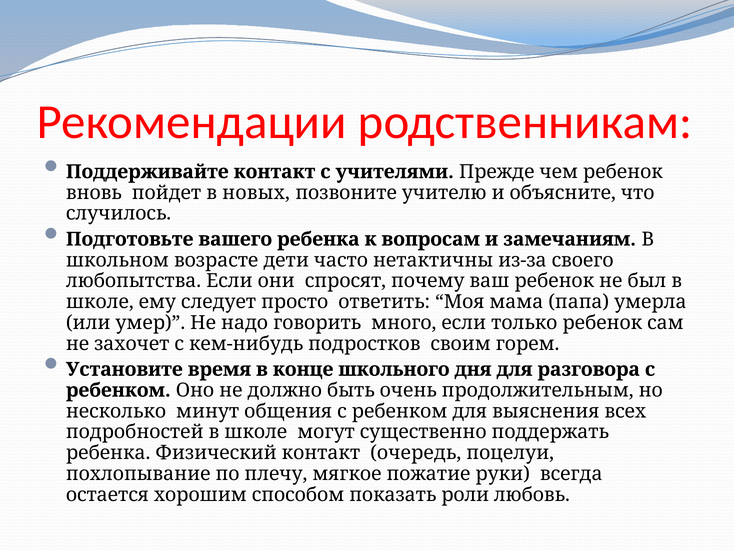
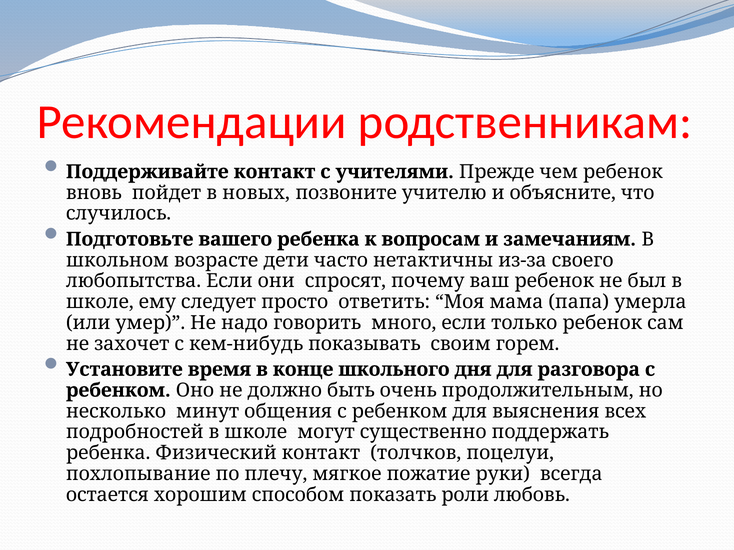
подростков: подростков -> показывать (364, 344)
очередь: очередь -> толчков (416, 453)
